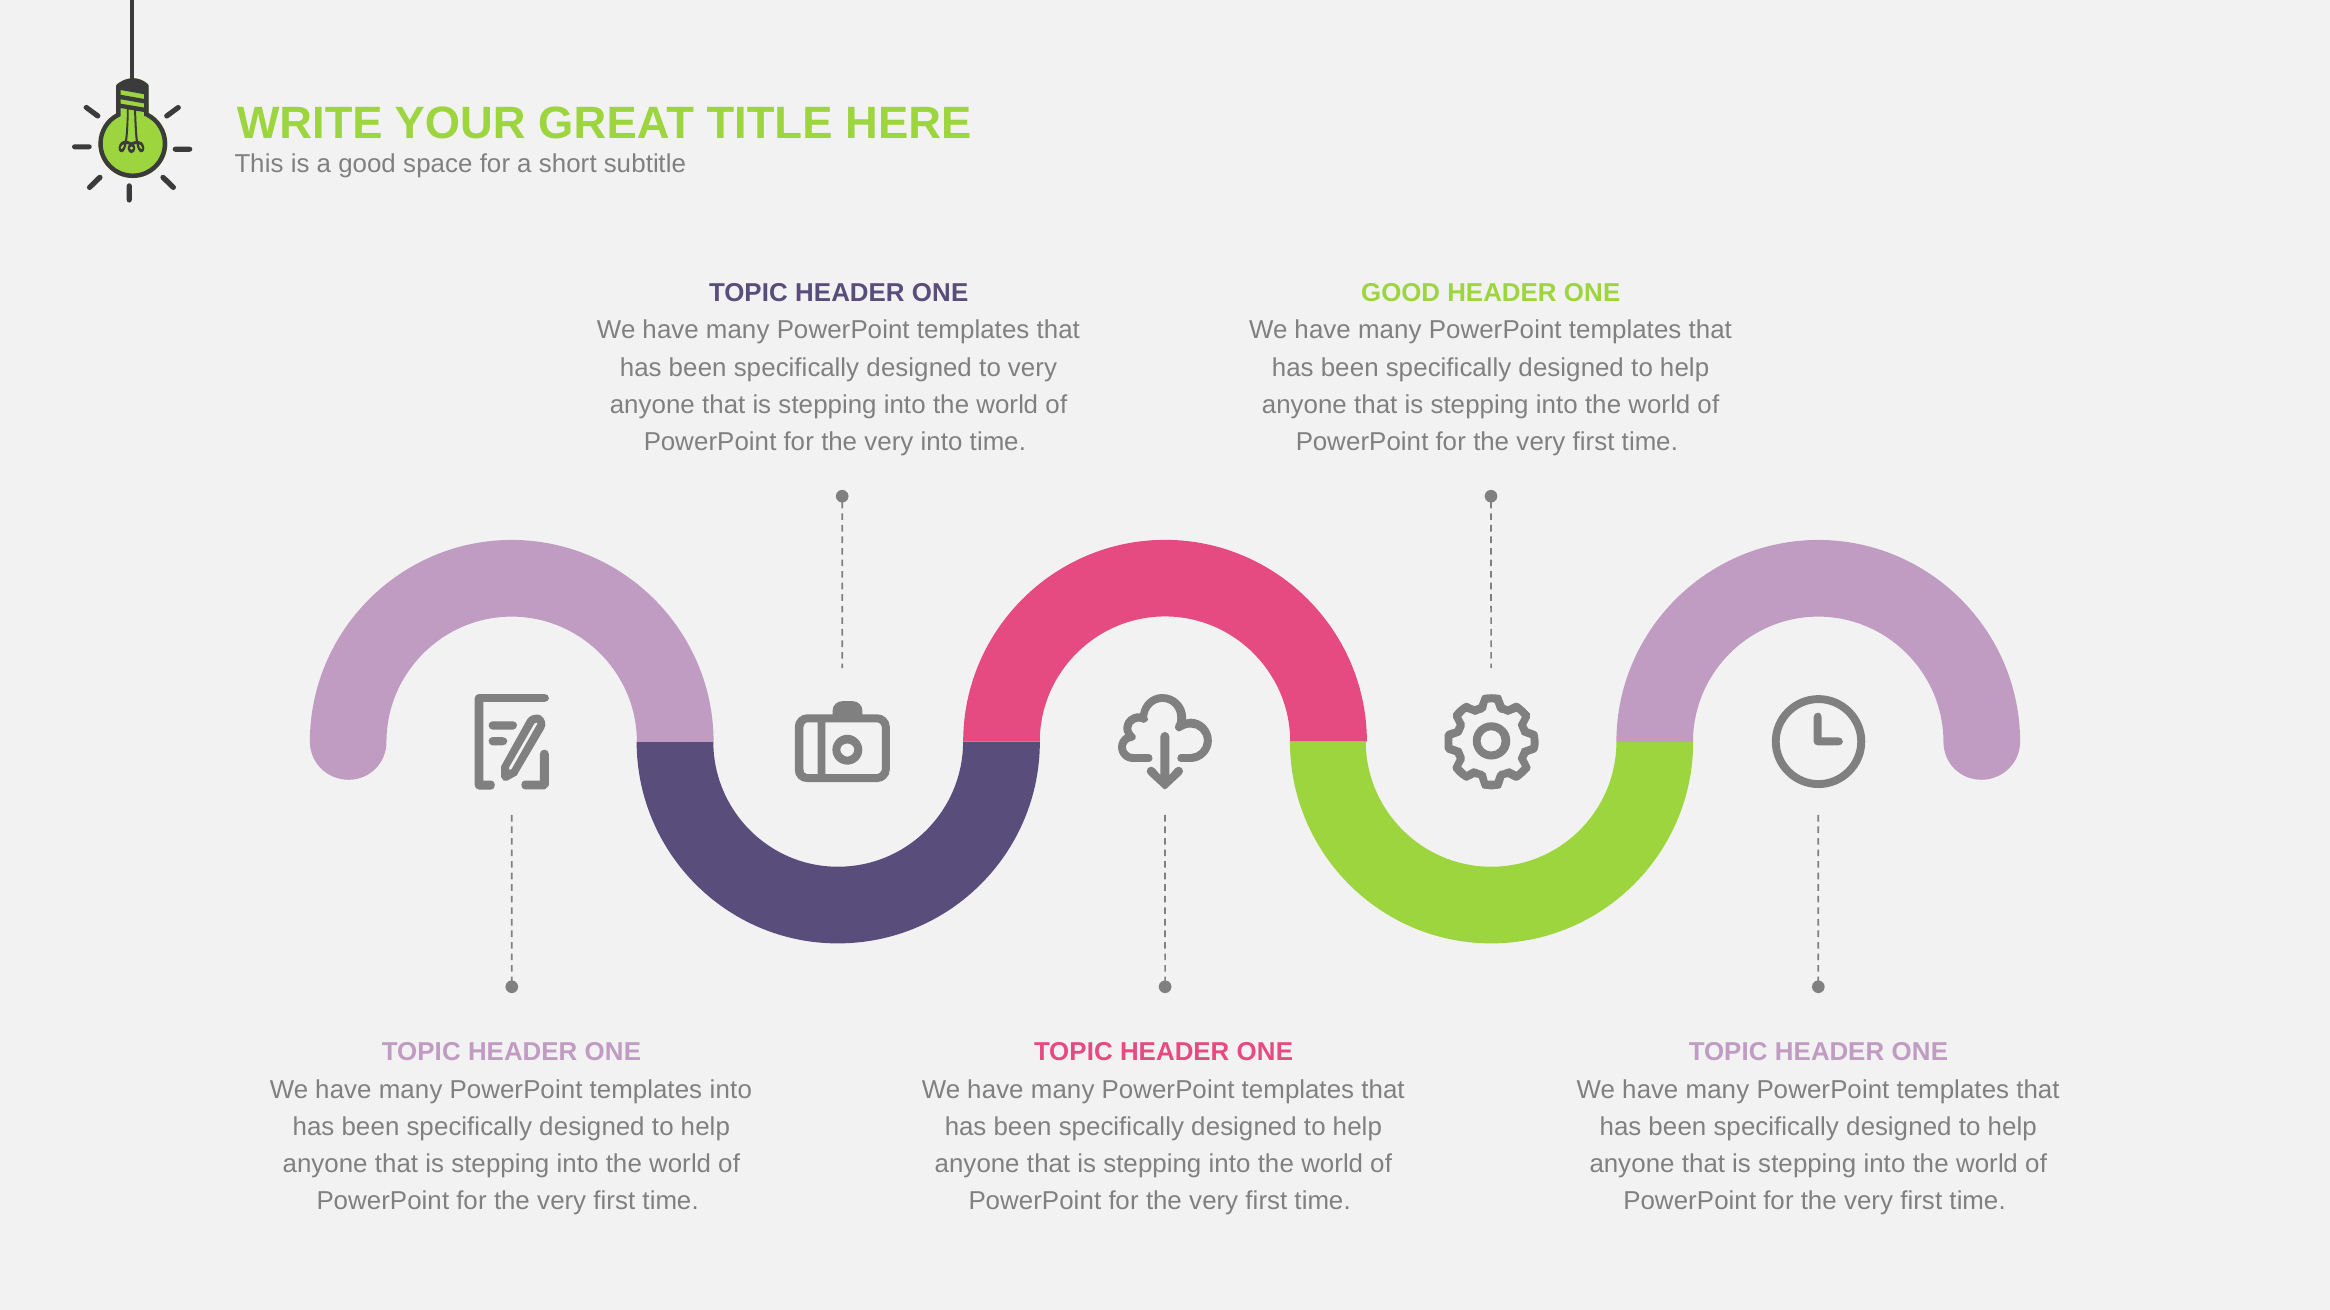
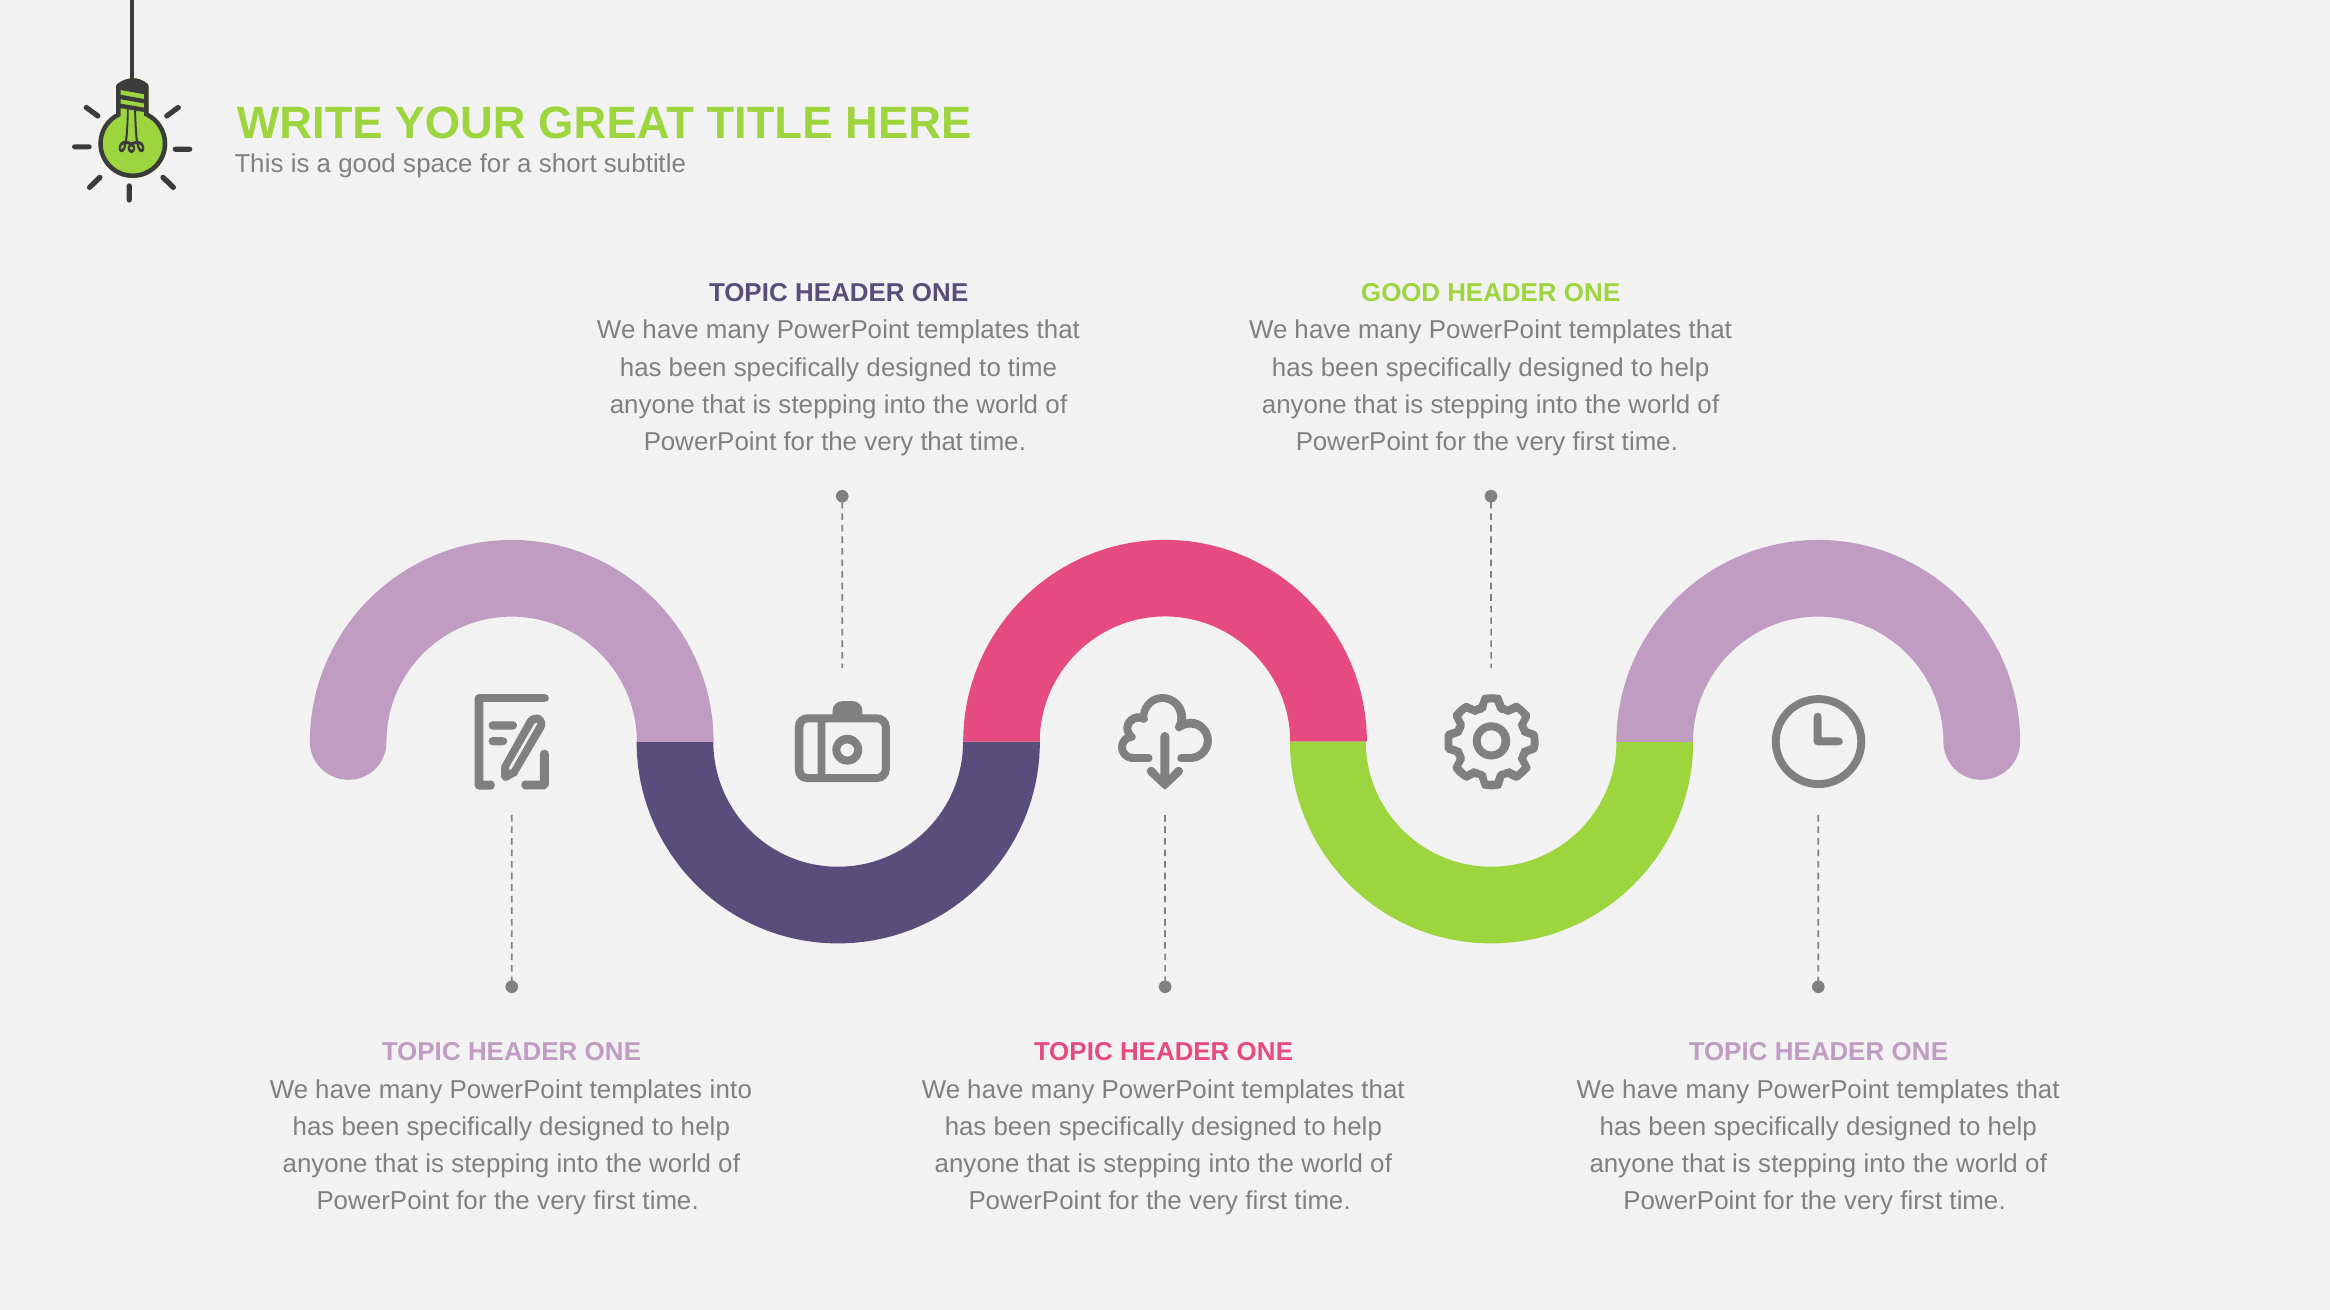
to very: very -> time (1032, 368)
very into: into -> that (942, 442)
